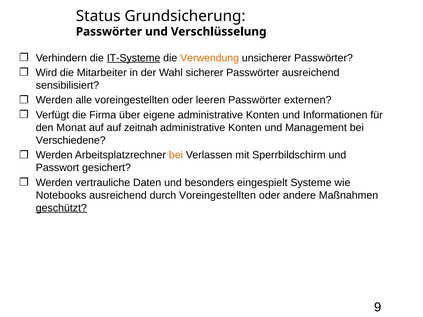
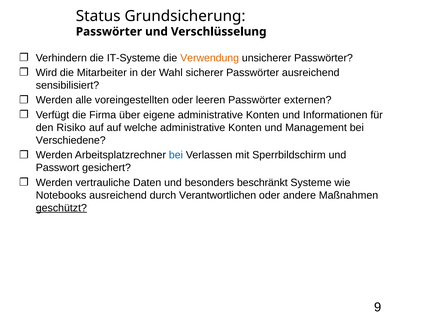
IT-Systeme underline: present -> none (134, 58)
Monat: Monat -> Risiko (71, 128)
zeitnah: zeitnah -> welche (141, 128)
bei colour: orange -> blue (176, 155)
eingespielt: eingespielt -> beschränkt (262, 183)
durch Voreingestellten: Voreingestellten -> Verantwortlichen (218, 195)
